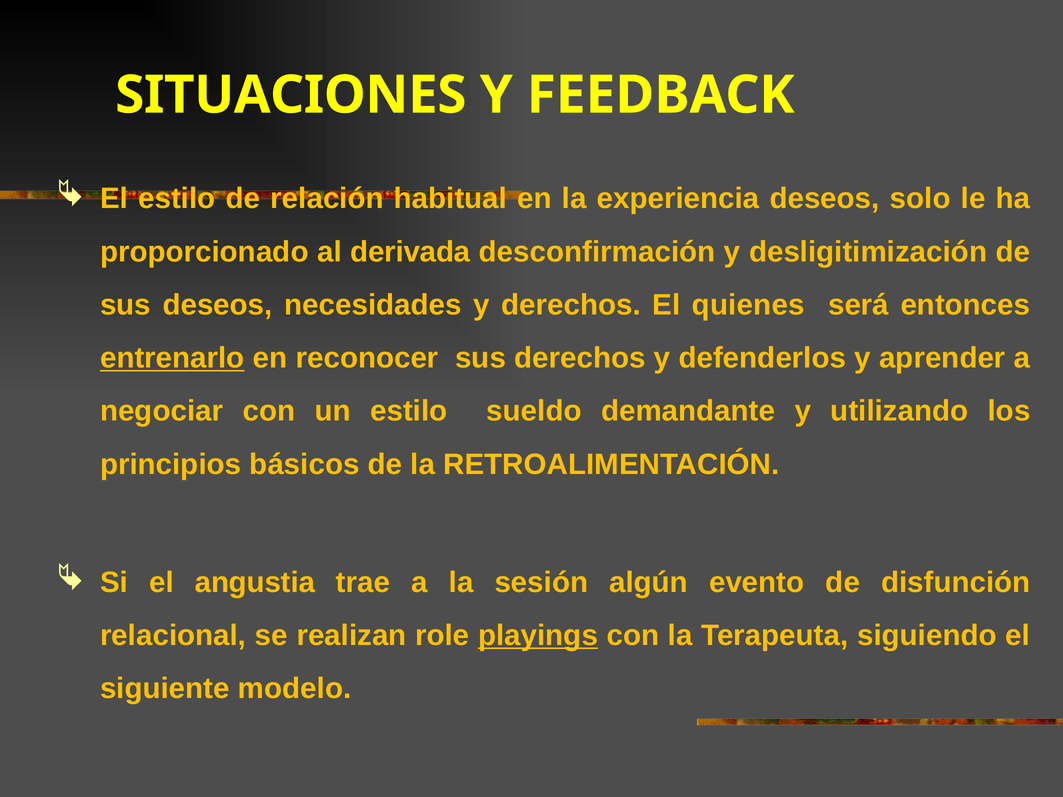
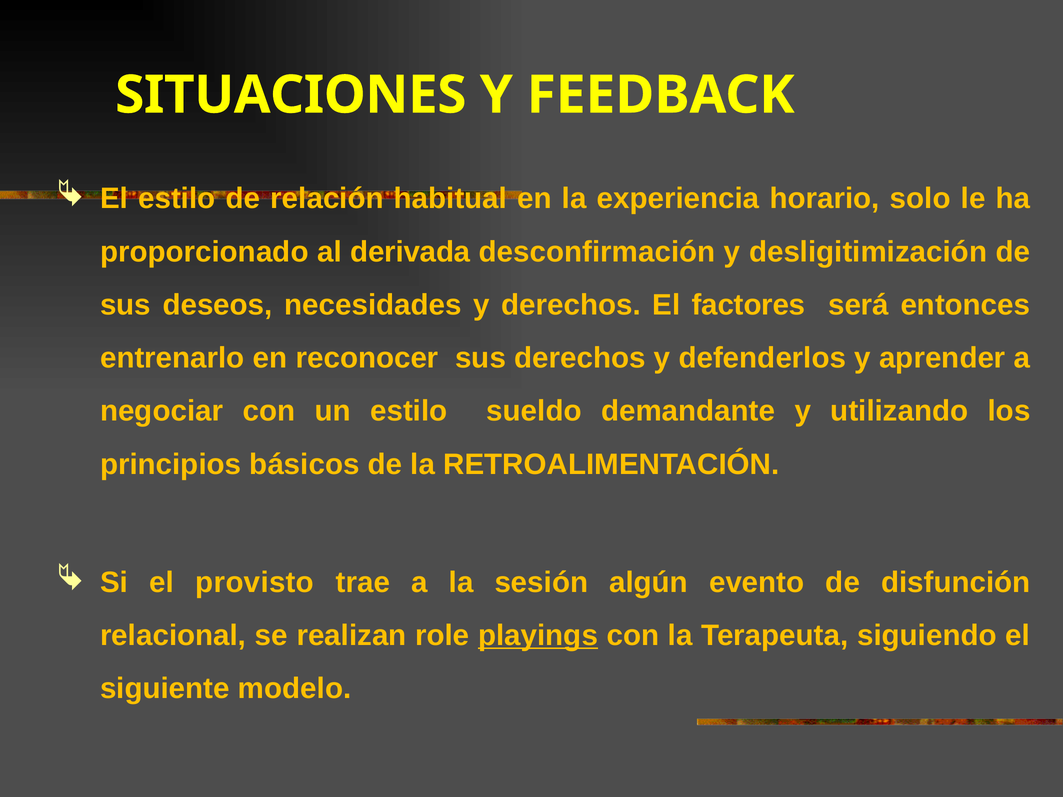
experiencia deseos: deseos -> horario (825, 199)
quienes: quienes -> factores (749, 305)
entrenarlo underline: present -> none (172, 358)
angustia: angustia -> provisto (255, 583)
